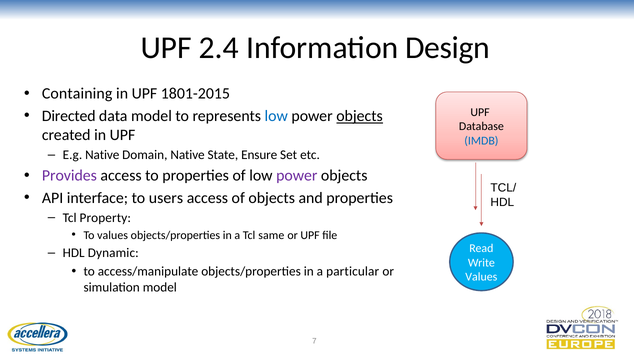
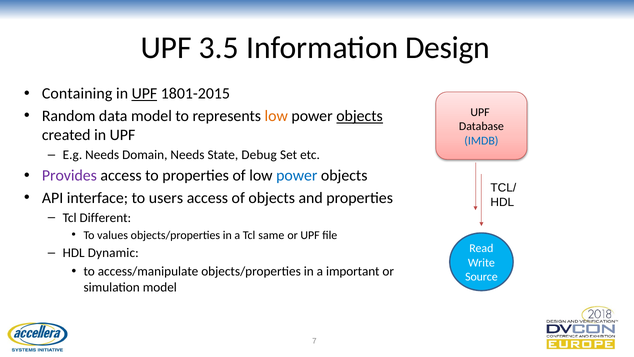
2.4: 2.4 -> 3.5 (219, 48)
UPF underline: none -> present (144, 94)
Directed: Directed -> Random (69, 116)
low colour: blue -> orange (276, 116)
E.g Native: Native -> Needs (102, 155)
Domain Native: Native -> Needs (187, 155)
Ensure: Ensure -> Debug (259, 155)
power colour: purple -> blue (297, 176)
Property: Property -> Different (105, 218)
particular: particular -> important (353, 271)
Values: Values -> Source (481, 277)
